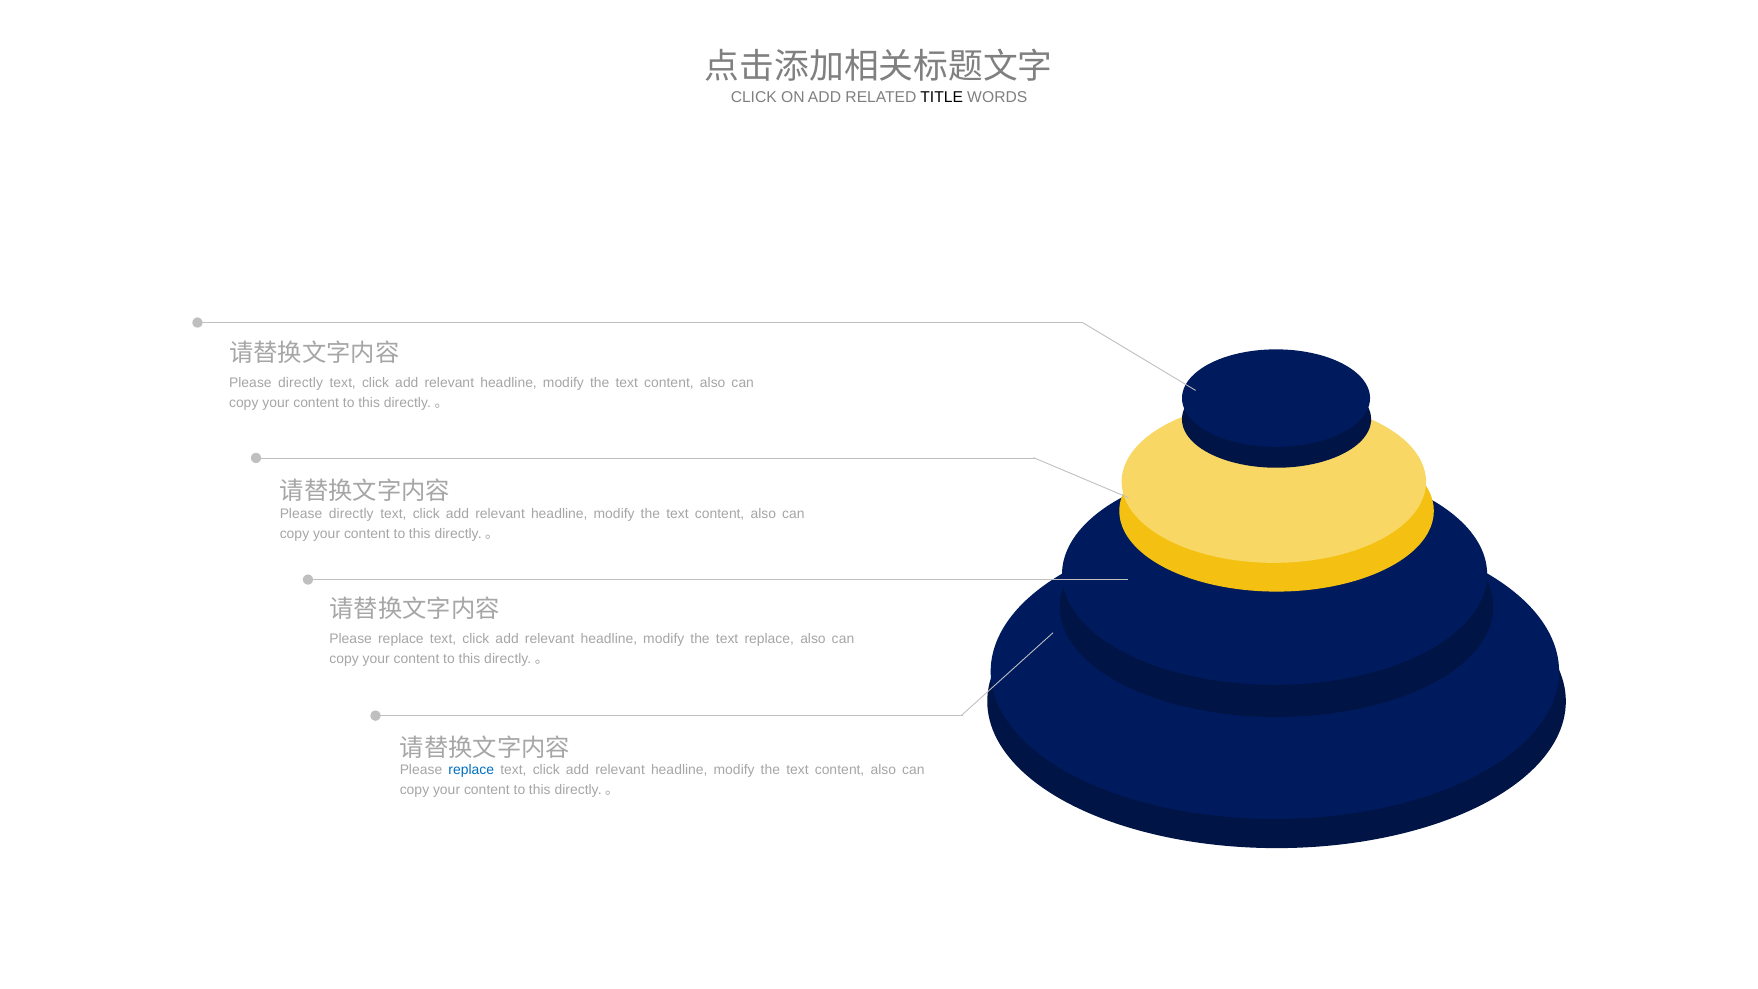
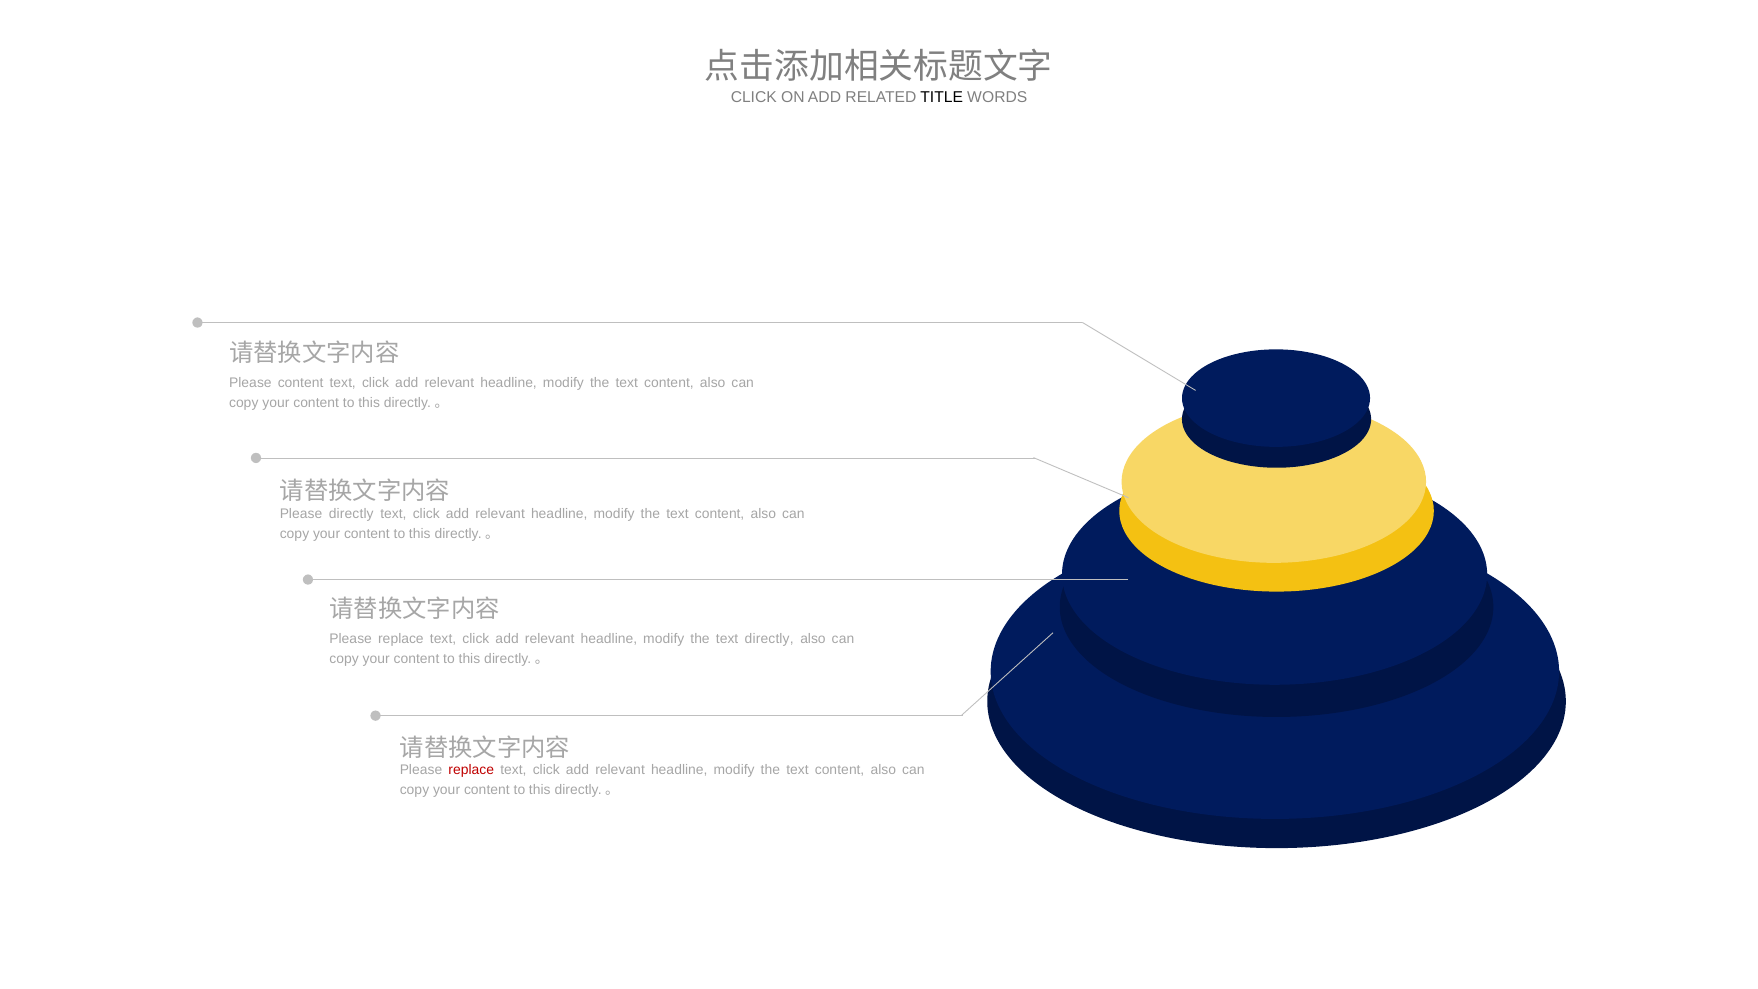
directly: directly -> content (301, 383)
text replace: replace -> directly (769, 639)
replace colour: blue -> red (471, 770)
